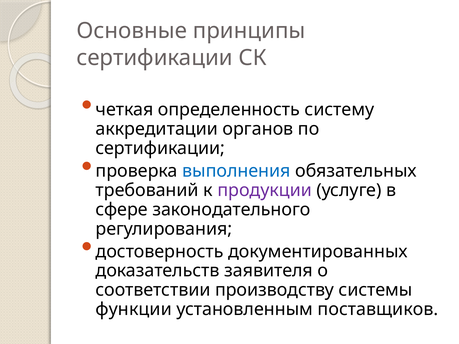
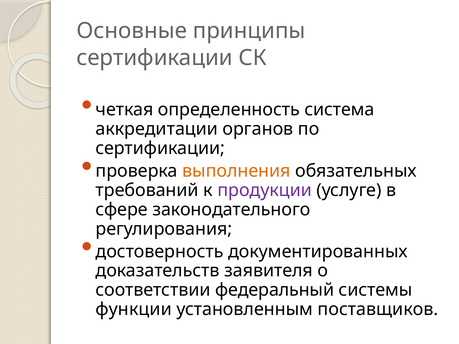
систему: систему -> система (339, 110)
выполнения colour: blue -> orange (236, 171)
производству: производству -> федеральный (275, 290)
